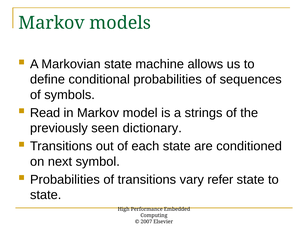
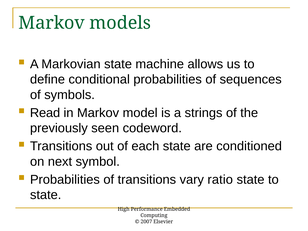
dictionary: dictionary -> codeword (152, 128)
refer: refer -> ratio (220, 180)
